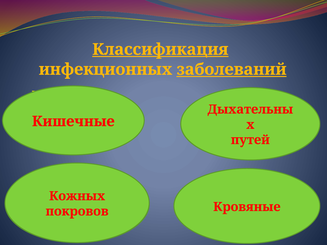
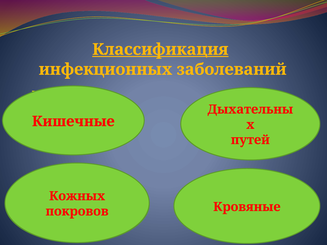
заболеваний underline: present -> none (232, 69)
